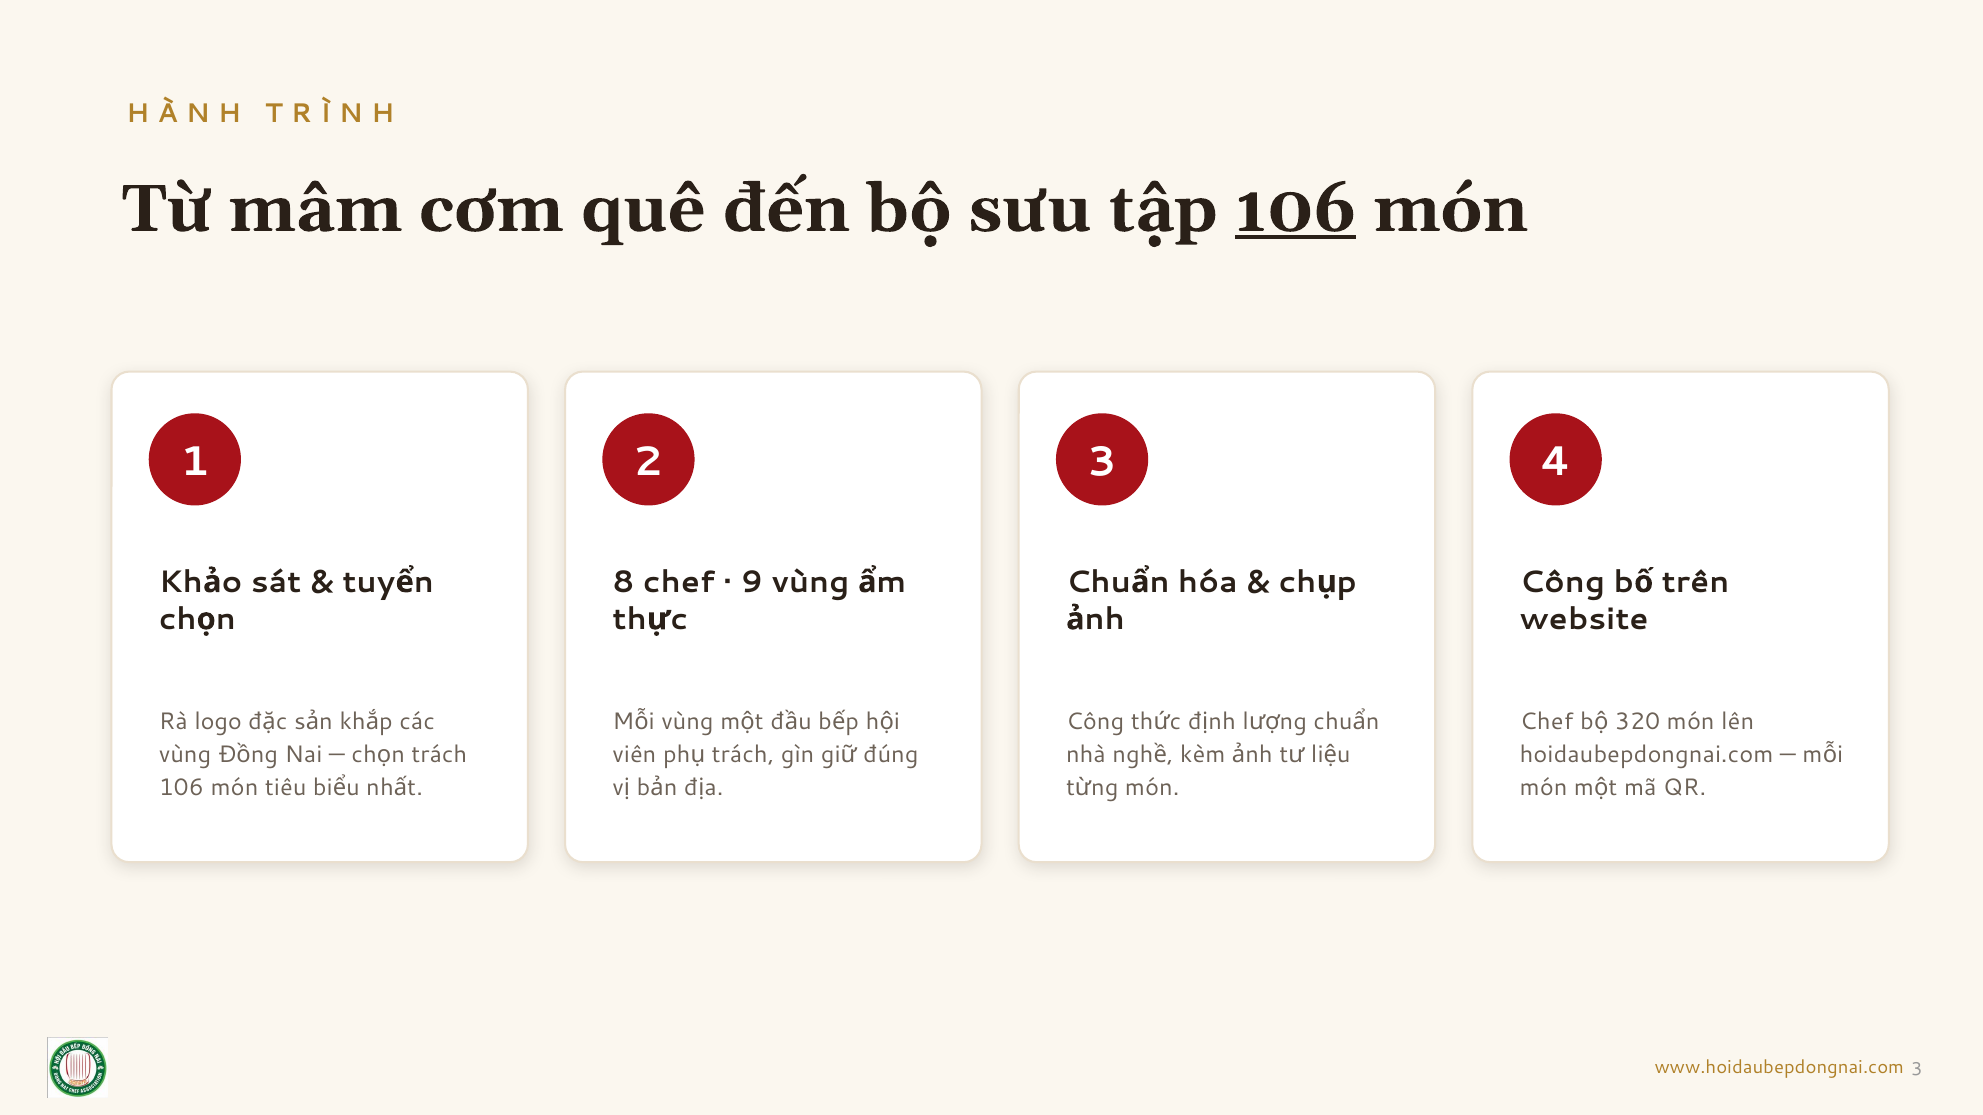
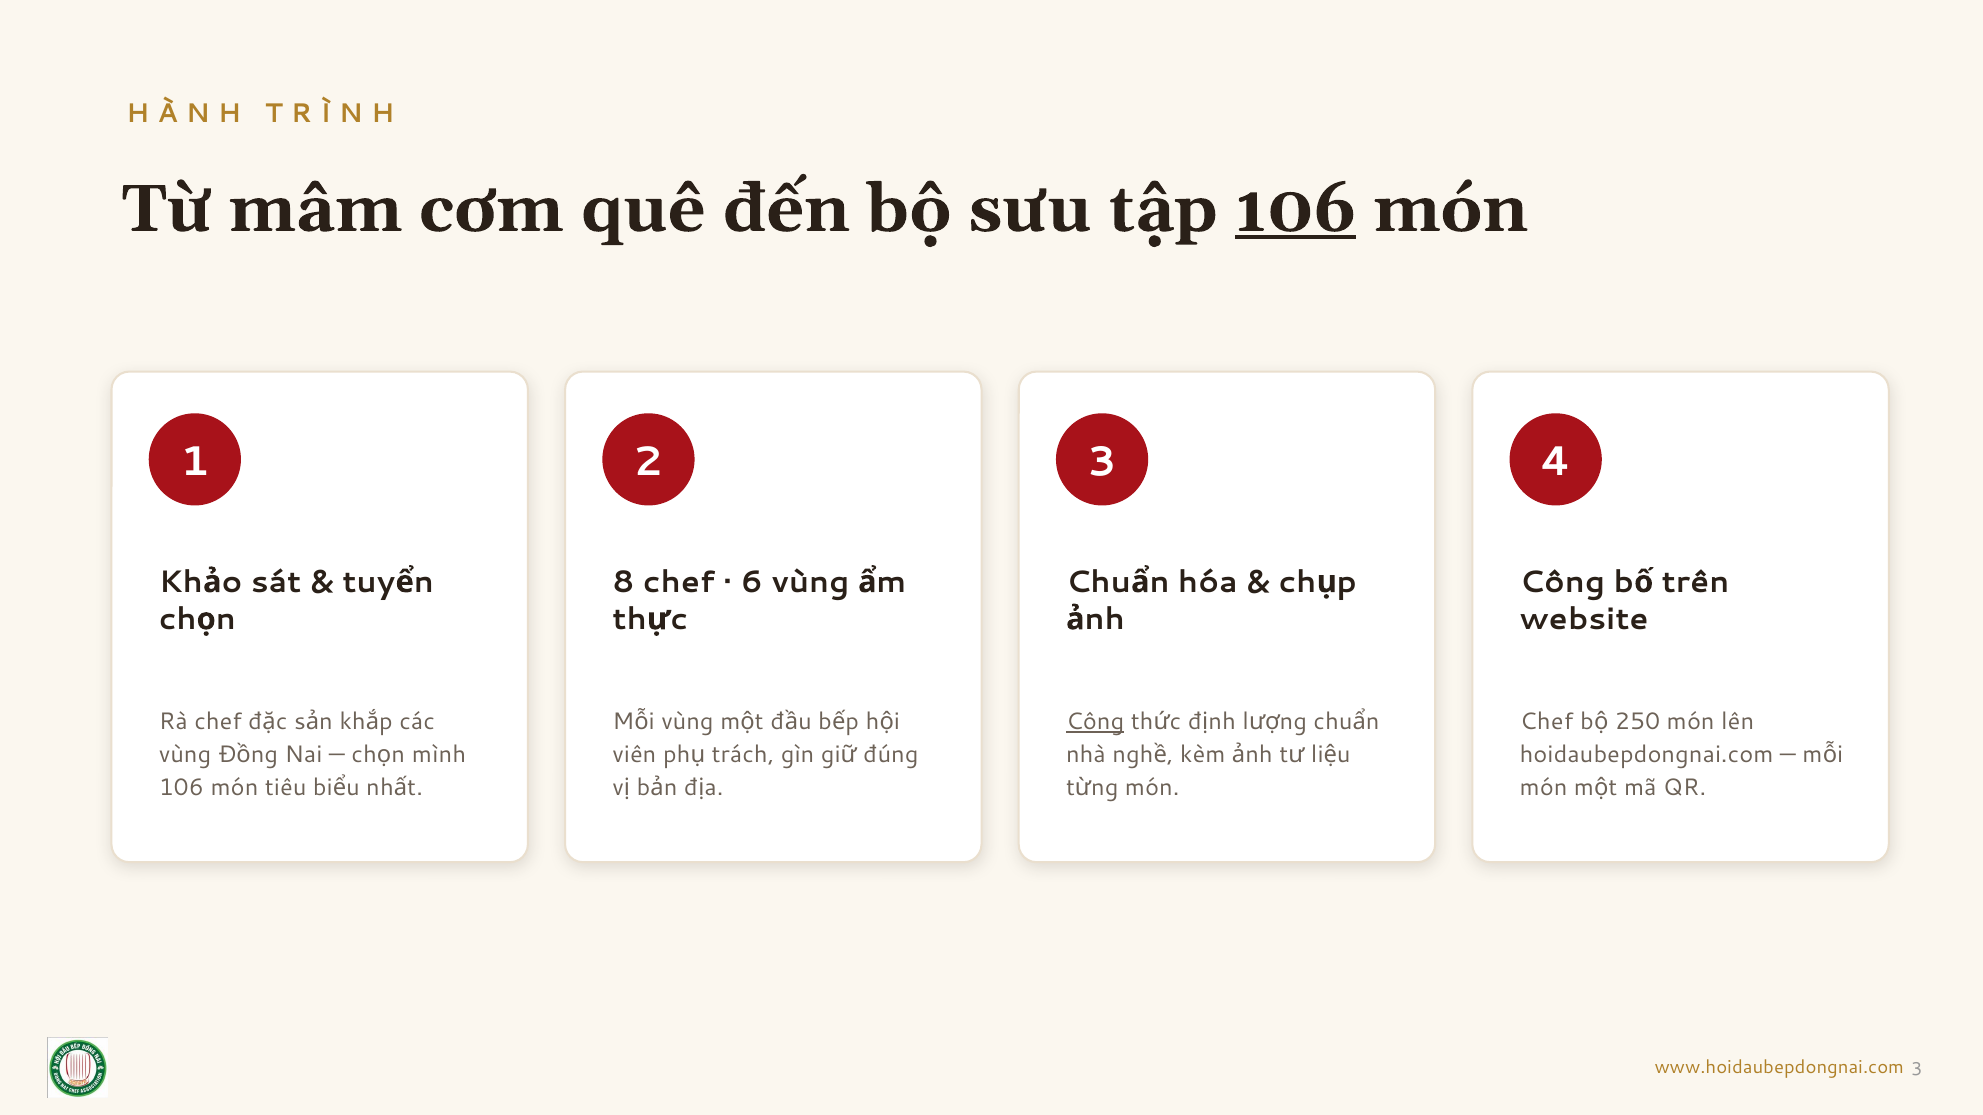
9: 9 -> 6 (752, 582)
Rà logo: logo -> chef (218, 722)
Công underline: none -> present (1095, 722)
320: 320 -> 250 (1638, 722)
trách: trách -> mình (439, 755)
